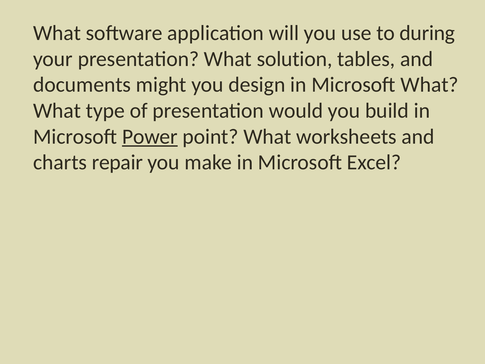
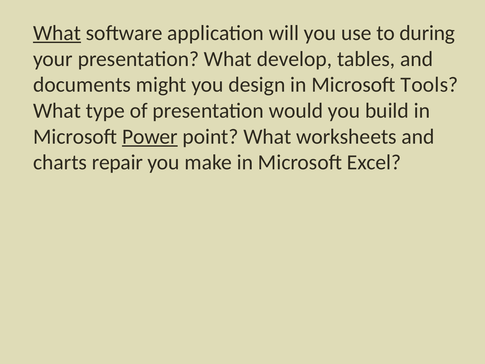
What underline: none -> present (57, 33)
solution: solution -> develop (295, 59)
Microsoft What: What -> Tools (429, 85)
